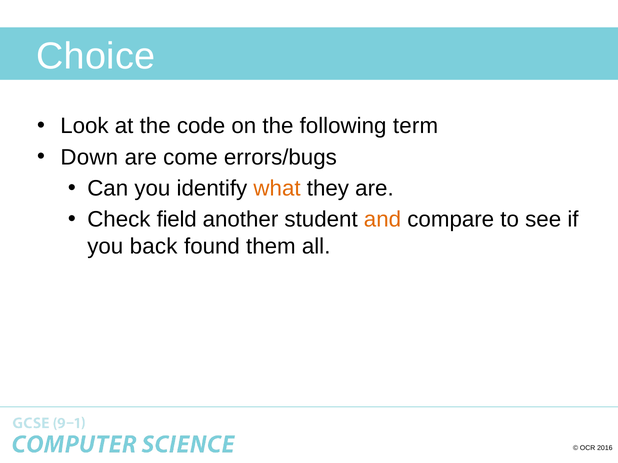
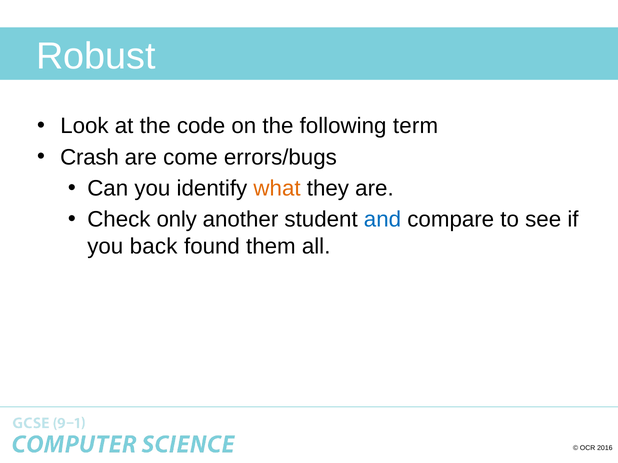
Choice: Choice -> Robust (96, 56)
Down: Down -> Crash (90, 157)
field: field -> only (177, 220)
and colour: orange -> blue (383, 220)
